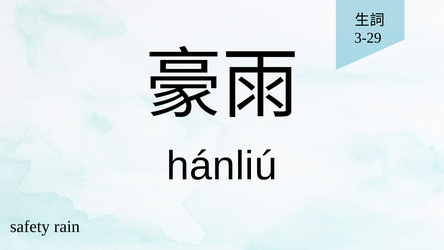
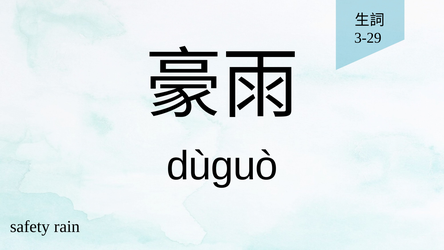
hánliú: hánliú -> dùguò (222, 166)
